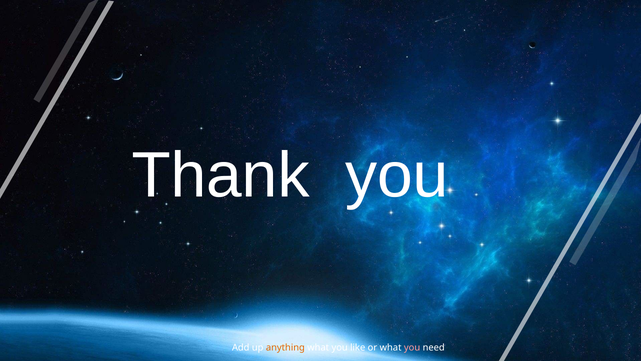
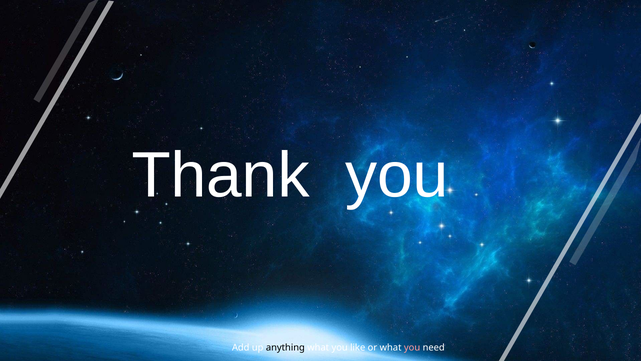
anything colour: orange -> black (285, 347)
